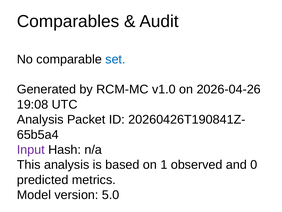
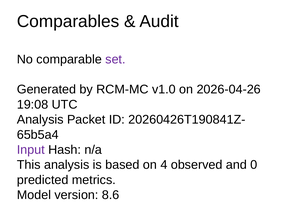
set colour: blue -> purple (115, 59)
1: 1 -> 4 (164, 164)
5.0: 5.0 -> 8.6 (111, 195)
